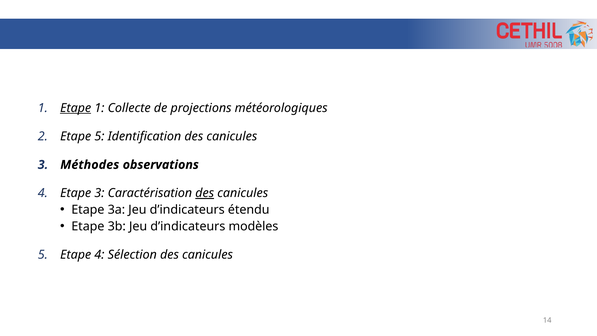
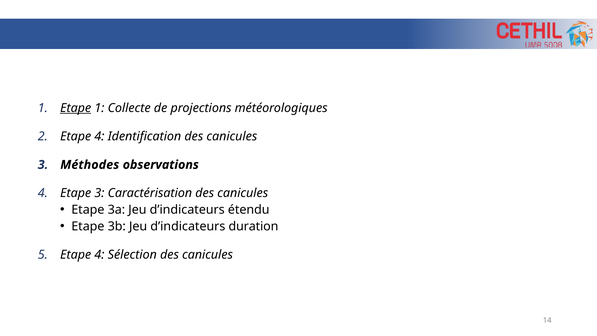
2 Etape 5: 5 -> 4 (99, 136)
des underline: present -> none (205, 193)
modèles: modèles -> duration (253, 226)
